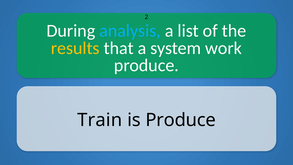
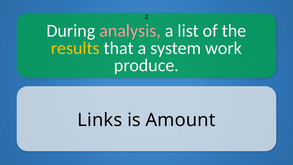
analysis colour: light blue -> pink (130, 31)
Train: Train -> Links (100, 120)
is Produce: Produce -> Amount (180, 120)
